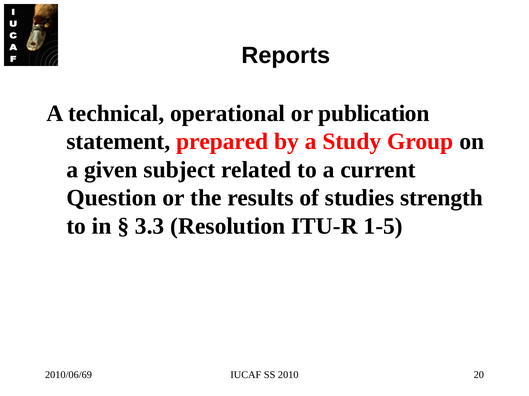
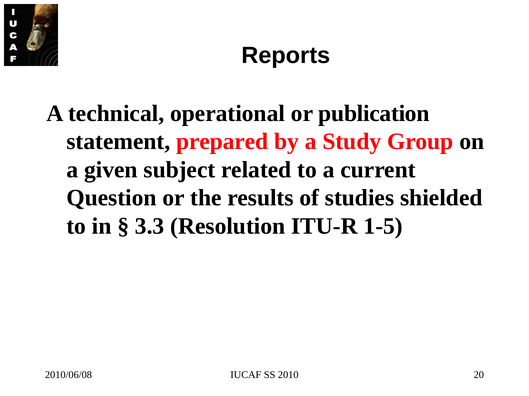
strength: strength -> shielded (441, 198)
2010/06/69: 2010/06/69 -> 2010/06/08 (68, 375)
